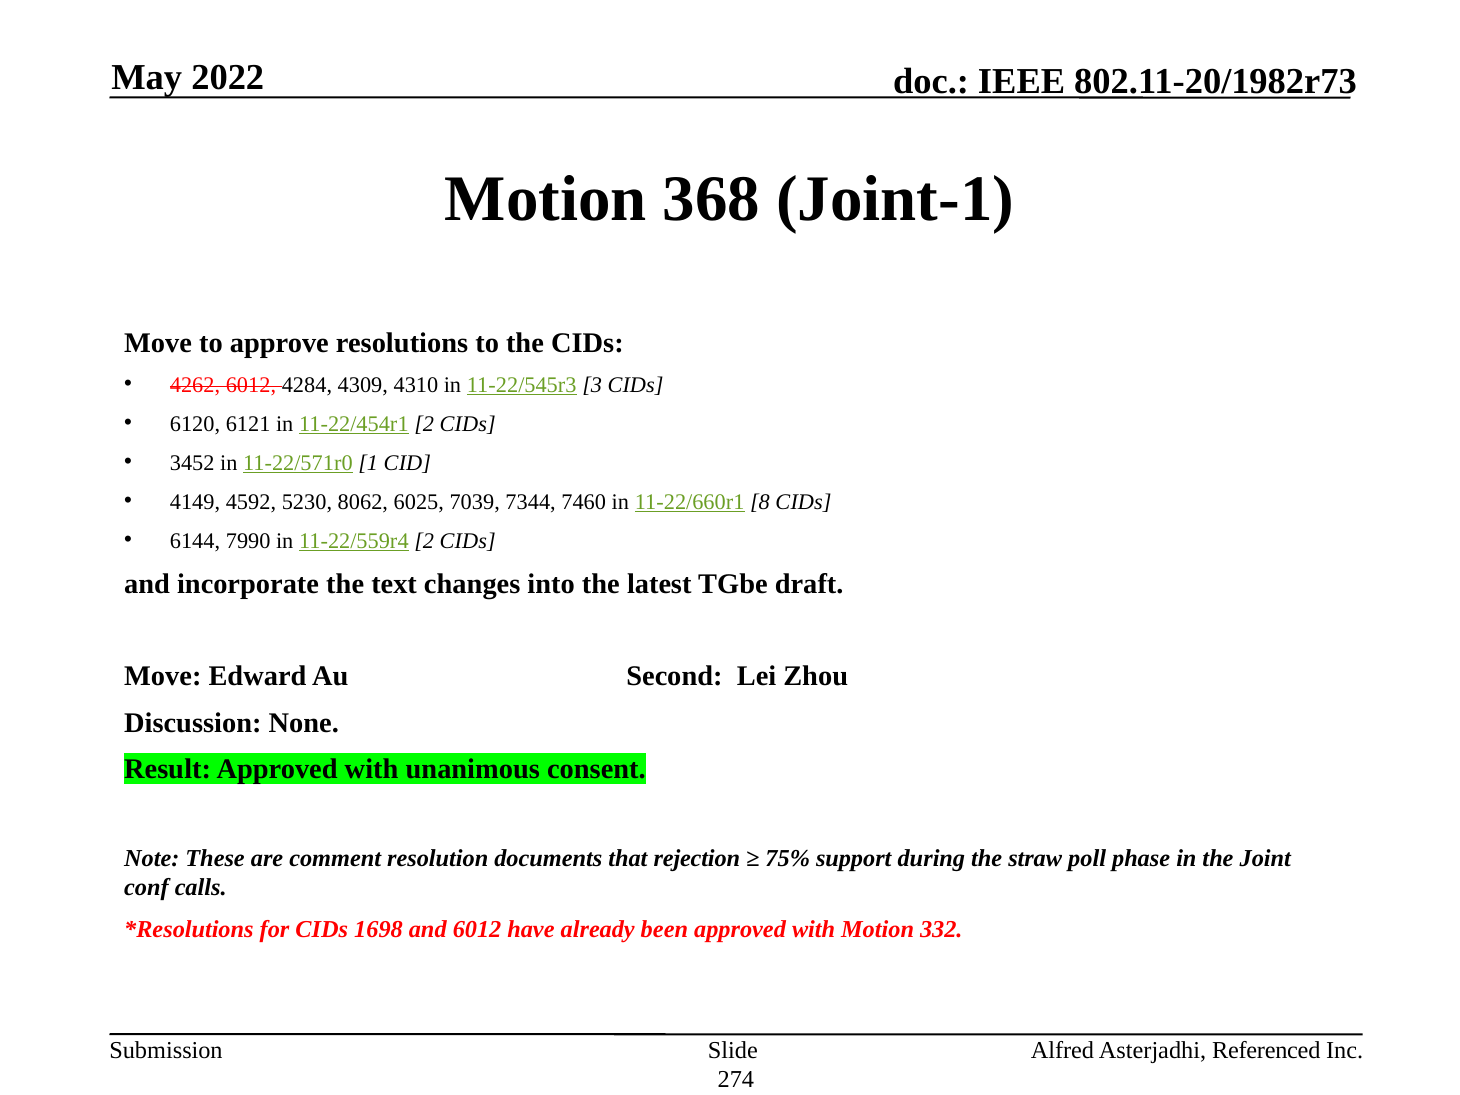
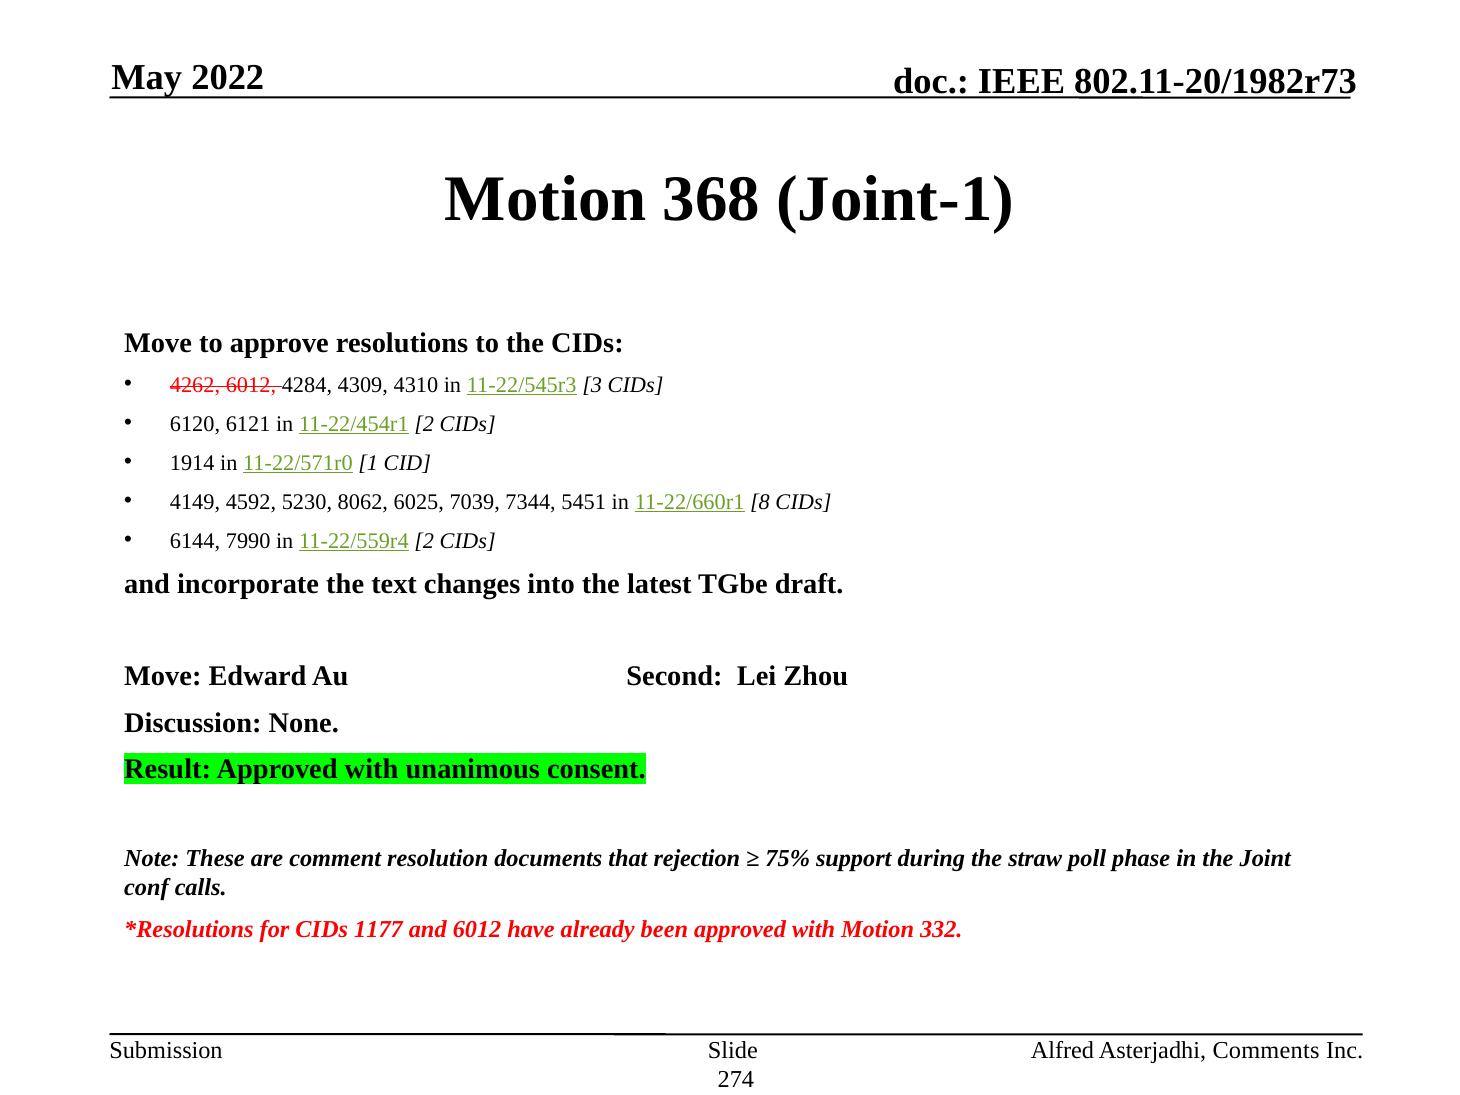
3452: 3452 -> 1914 (192, 463)
7460: 7460 -> 5451 (584, 502)
1698: 1698 -> 1177 (379, 929)
Referenced: Referenced -> Comments (1266, 1050)
